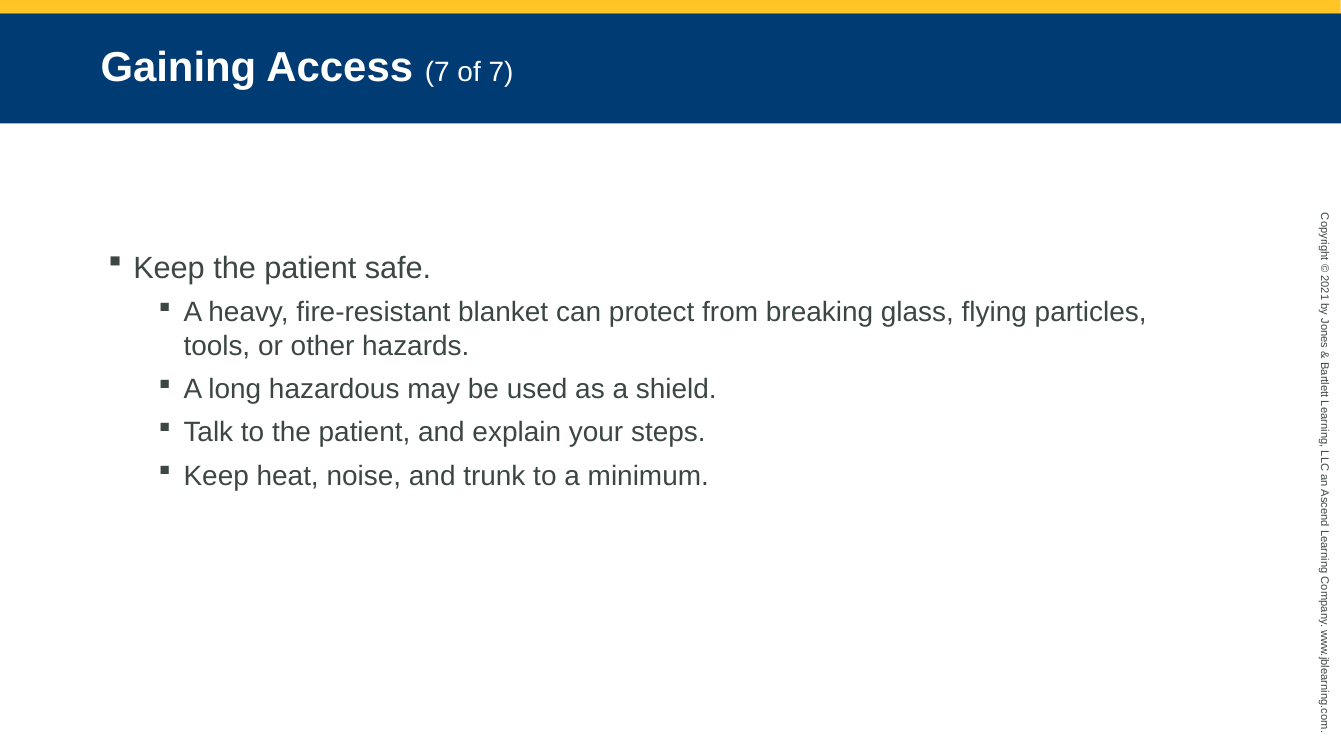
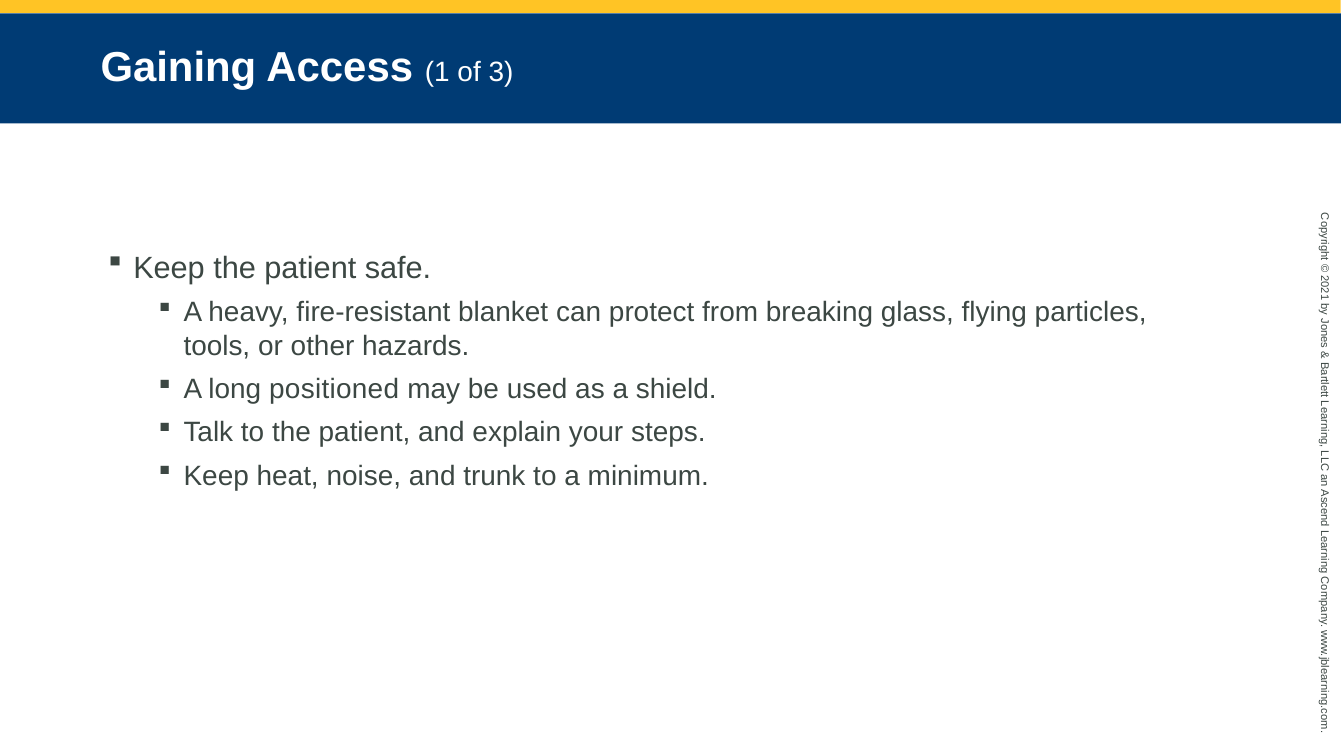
Access 7: 7 -> 1 (437, 72)
of 7: 7 -> 3 (501, 72)
hazardous: hazardous -> positioned (334, 390)
